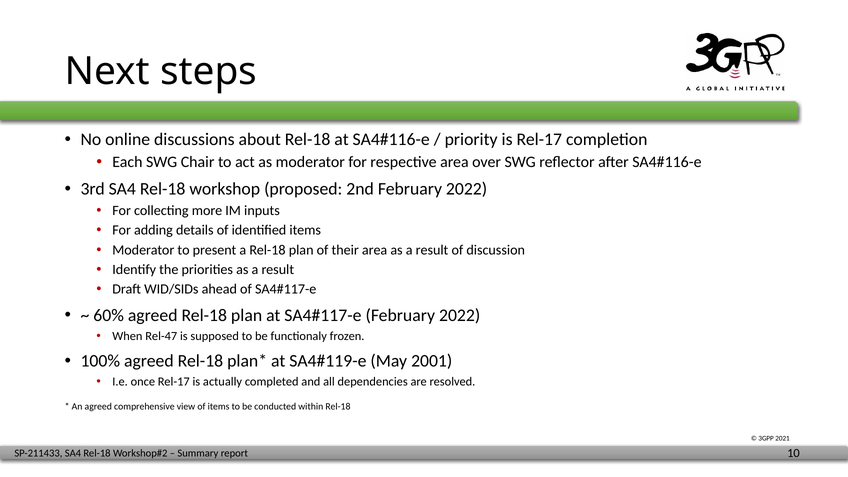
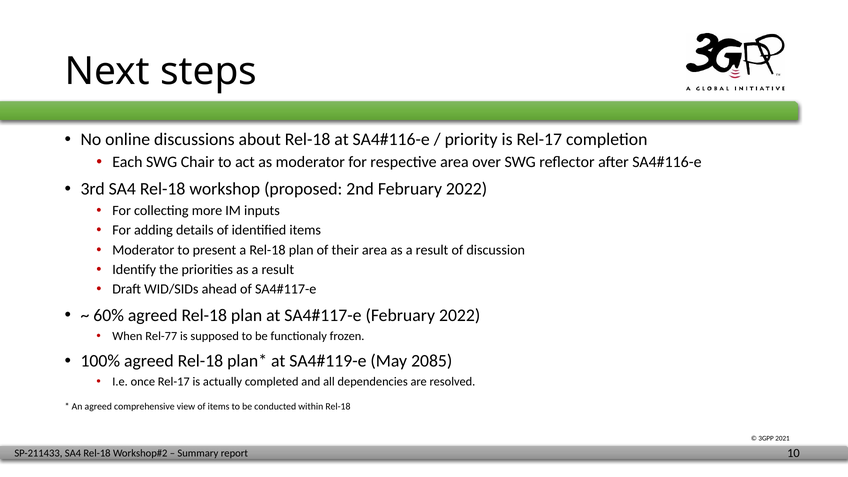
Rel-47: Rel-47 -> Rel-77 (161, 336)
2001: 2001 -> 2085 (432, 361)
